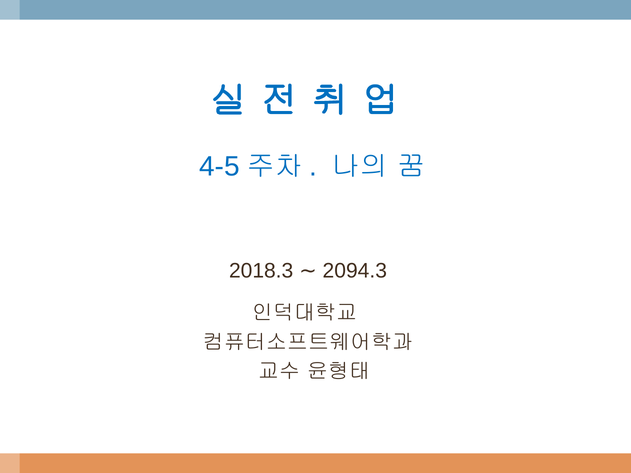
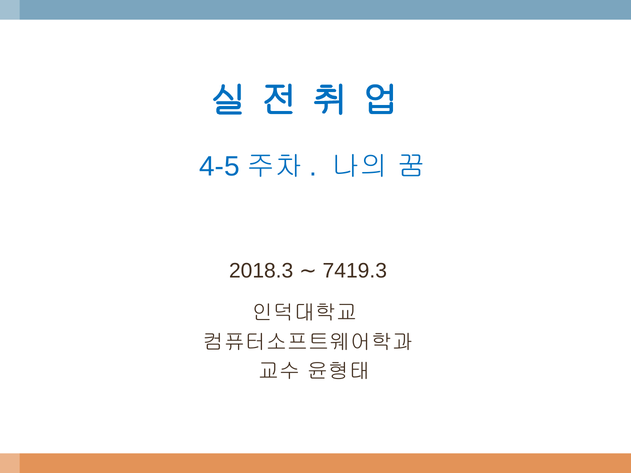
2094.3: 2094.3 -> 7419.3 (355, 271)
